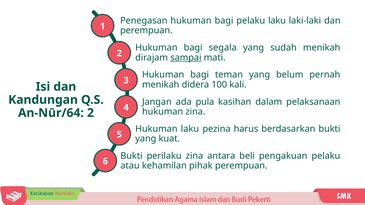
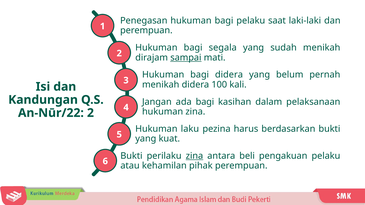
pelaku laku: laku -> saat (277, 21)
bagi teman: teman -> didera (229, 75)
ada pula: pula -> bagi (205, 102)
An-Nūr/64: An-Nūr/64 -> An-Nūr/22 (51, 113)
zina underline: none -> present (194, 156)
